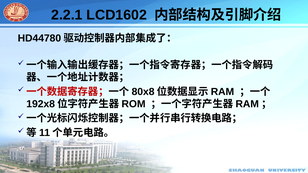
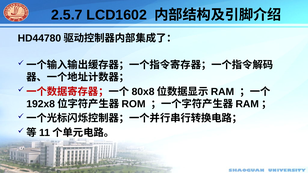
2.2.1: 2.2.1 -> 2.5.7 (67, 15)
